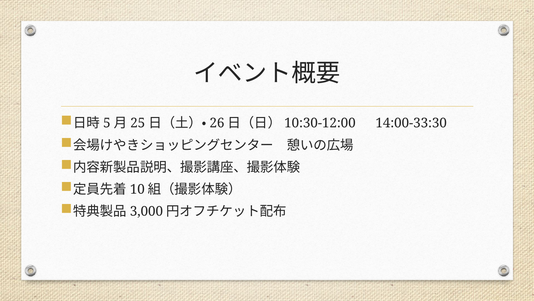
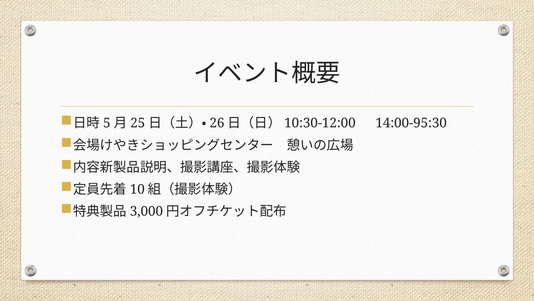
14:00-33:30: 14:00-33:30 -> 14:00-95:30 (411, 123)
